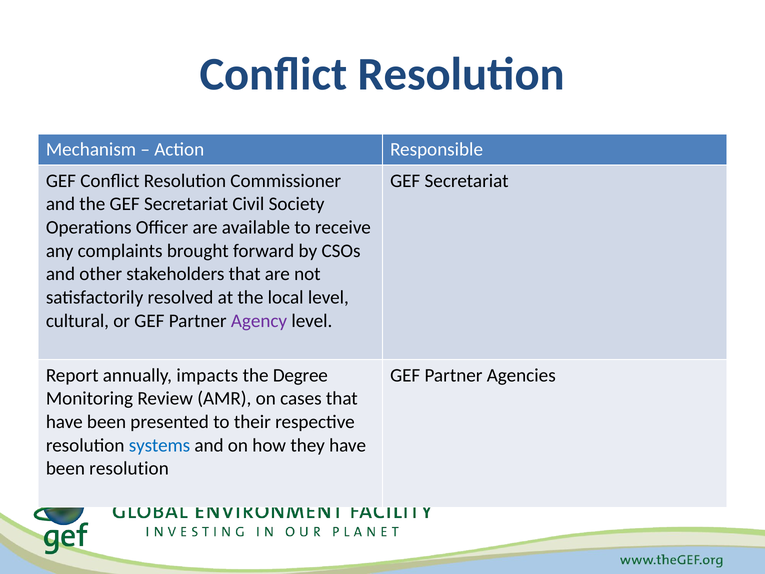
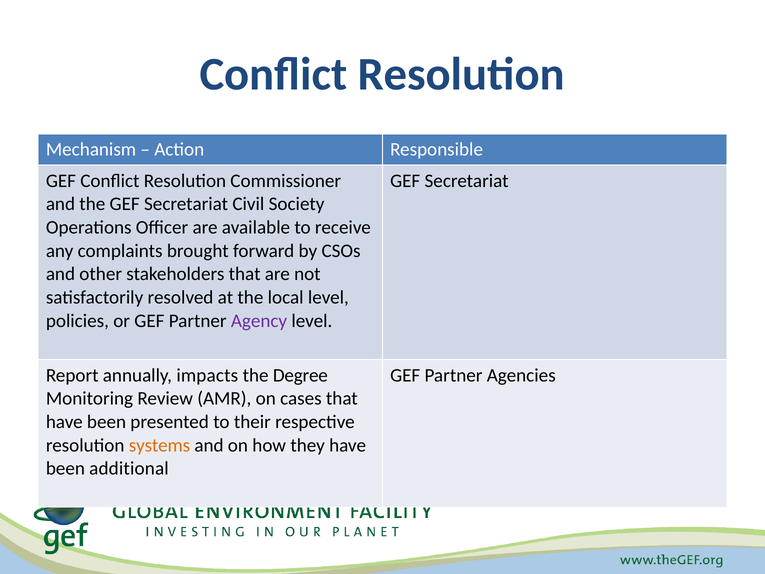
cultural: cultural -> policies (77, 321)
systems colour: blue -> orange (159, 445)
been resolution: resolution -> additional (129, 468)
